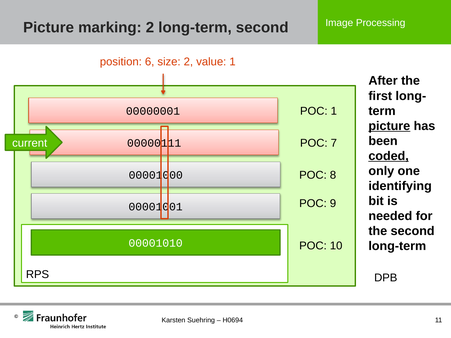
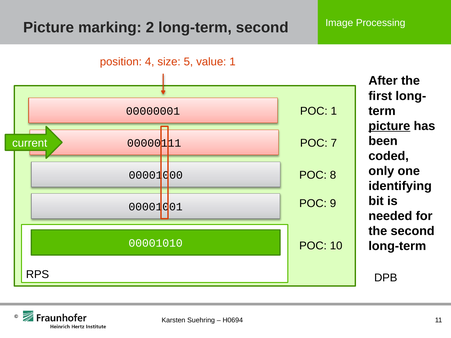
6: 6 -> 4 (150, 62)
size 2: 2 -> 5 (188, 62)
coded underline: present -> none (389, 156)
